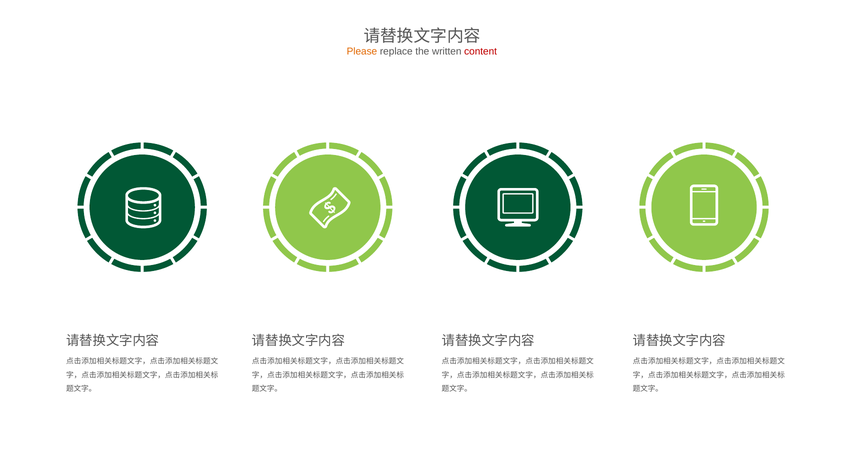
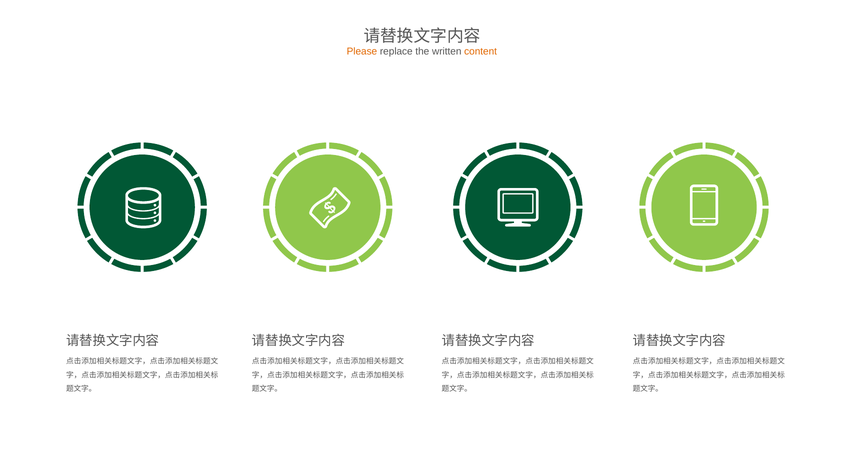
content colour: red -> orange (481, 51)
